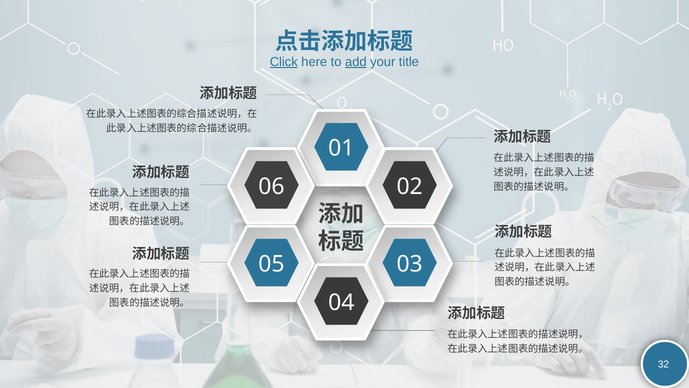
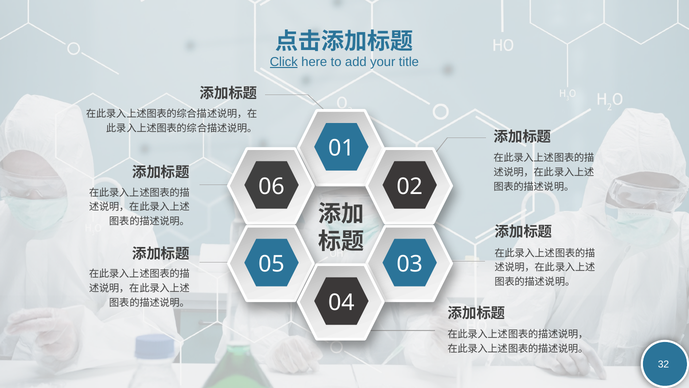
add underline: present -> none (356, 62)
